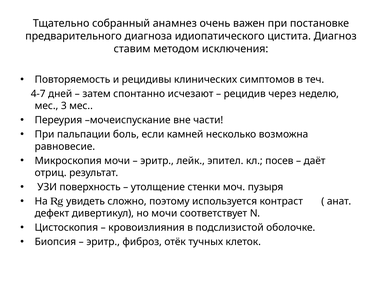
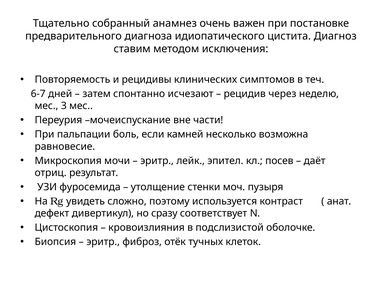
4-7: 4-7 -> 6-7 (38, 94)
поверхность: поверхность -> фуросемида (90, 187)
но мочи: мочи -> сразу (164, 213)
